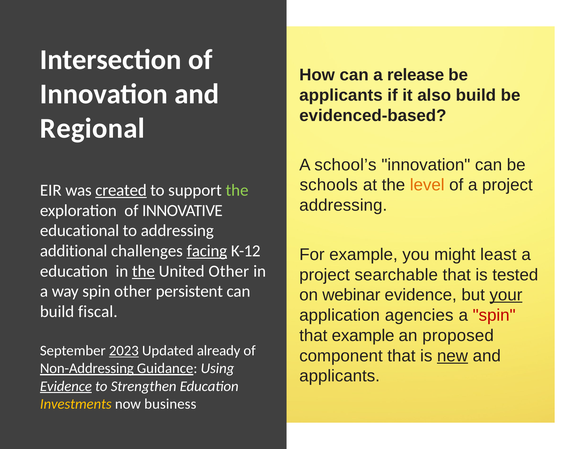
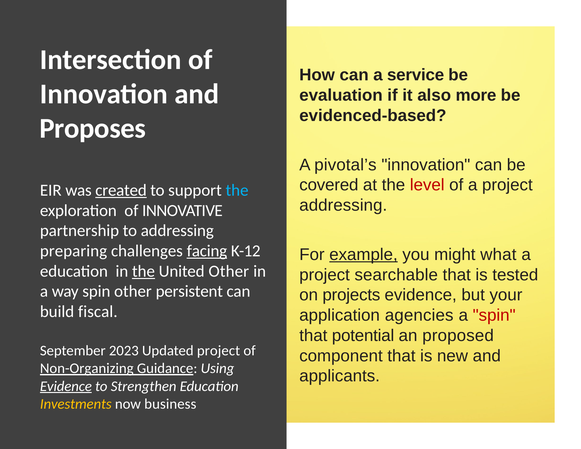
release: release -> service (416, 75)
applicants: applicants -> evaluation (341, 95)
also build: build -> more (476, 95)
Regional: Regional -> Proposes (93, 129)
school’s: school’s -> pivotal’s (345, 165)
schools: schools -> covered (329, 185)
level colour: orange -> red (427, 185)
the colour: light green -> light blue (237, 190)
educational: educational -> partnership (80, 231)
additional: additional -> preparing (74, 251)
example underline: none -> present (363, 255)
least: least -> what (498, 255)
webinar: webinar -> projects (351, 295)
your underline: present -> none (506, 295)
that example: example -> potential (363, 336)
2023 underline: present -> none (124, 351)
Updated already: already -> project (219, 351)
new underline: present -> none (453, 356)
Non-Addressing: Non-Addressing -> Non-Organizing (87, 368)
